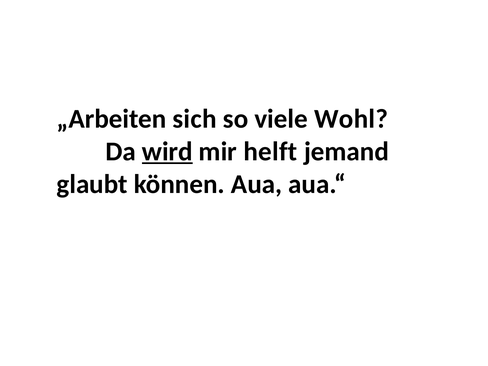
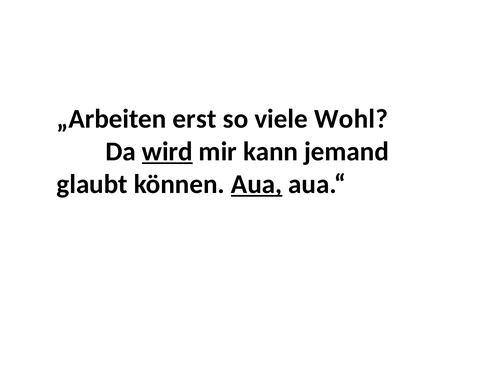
sich: sich -> erst (195, 119)
helft: helft -> kann (271, 152)
Aua underline: none -> present (257, 184)
